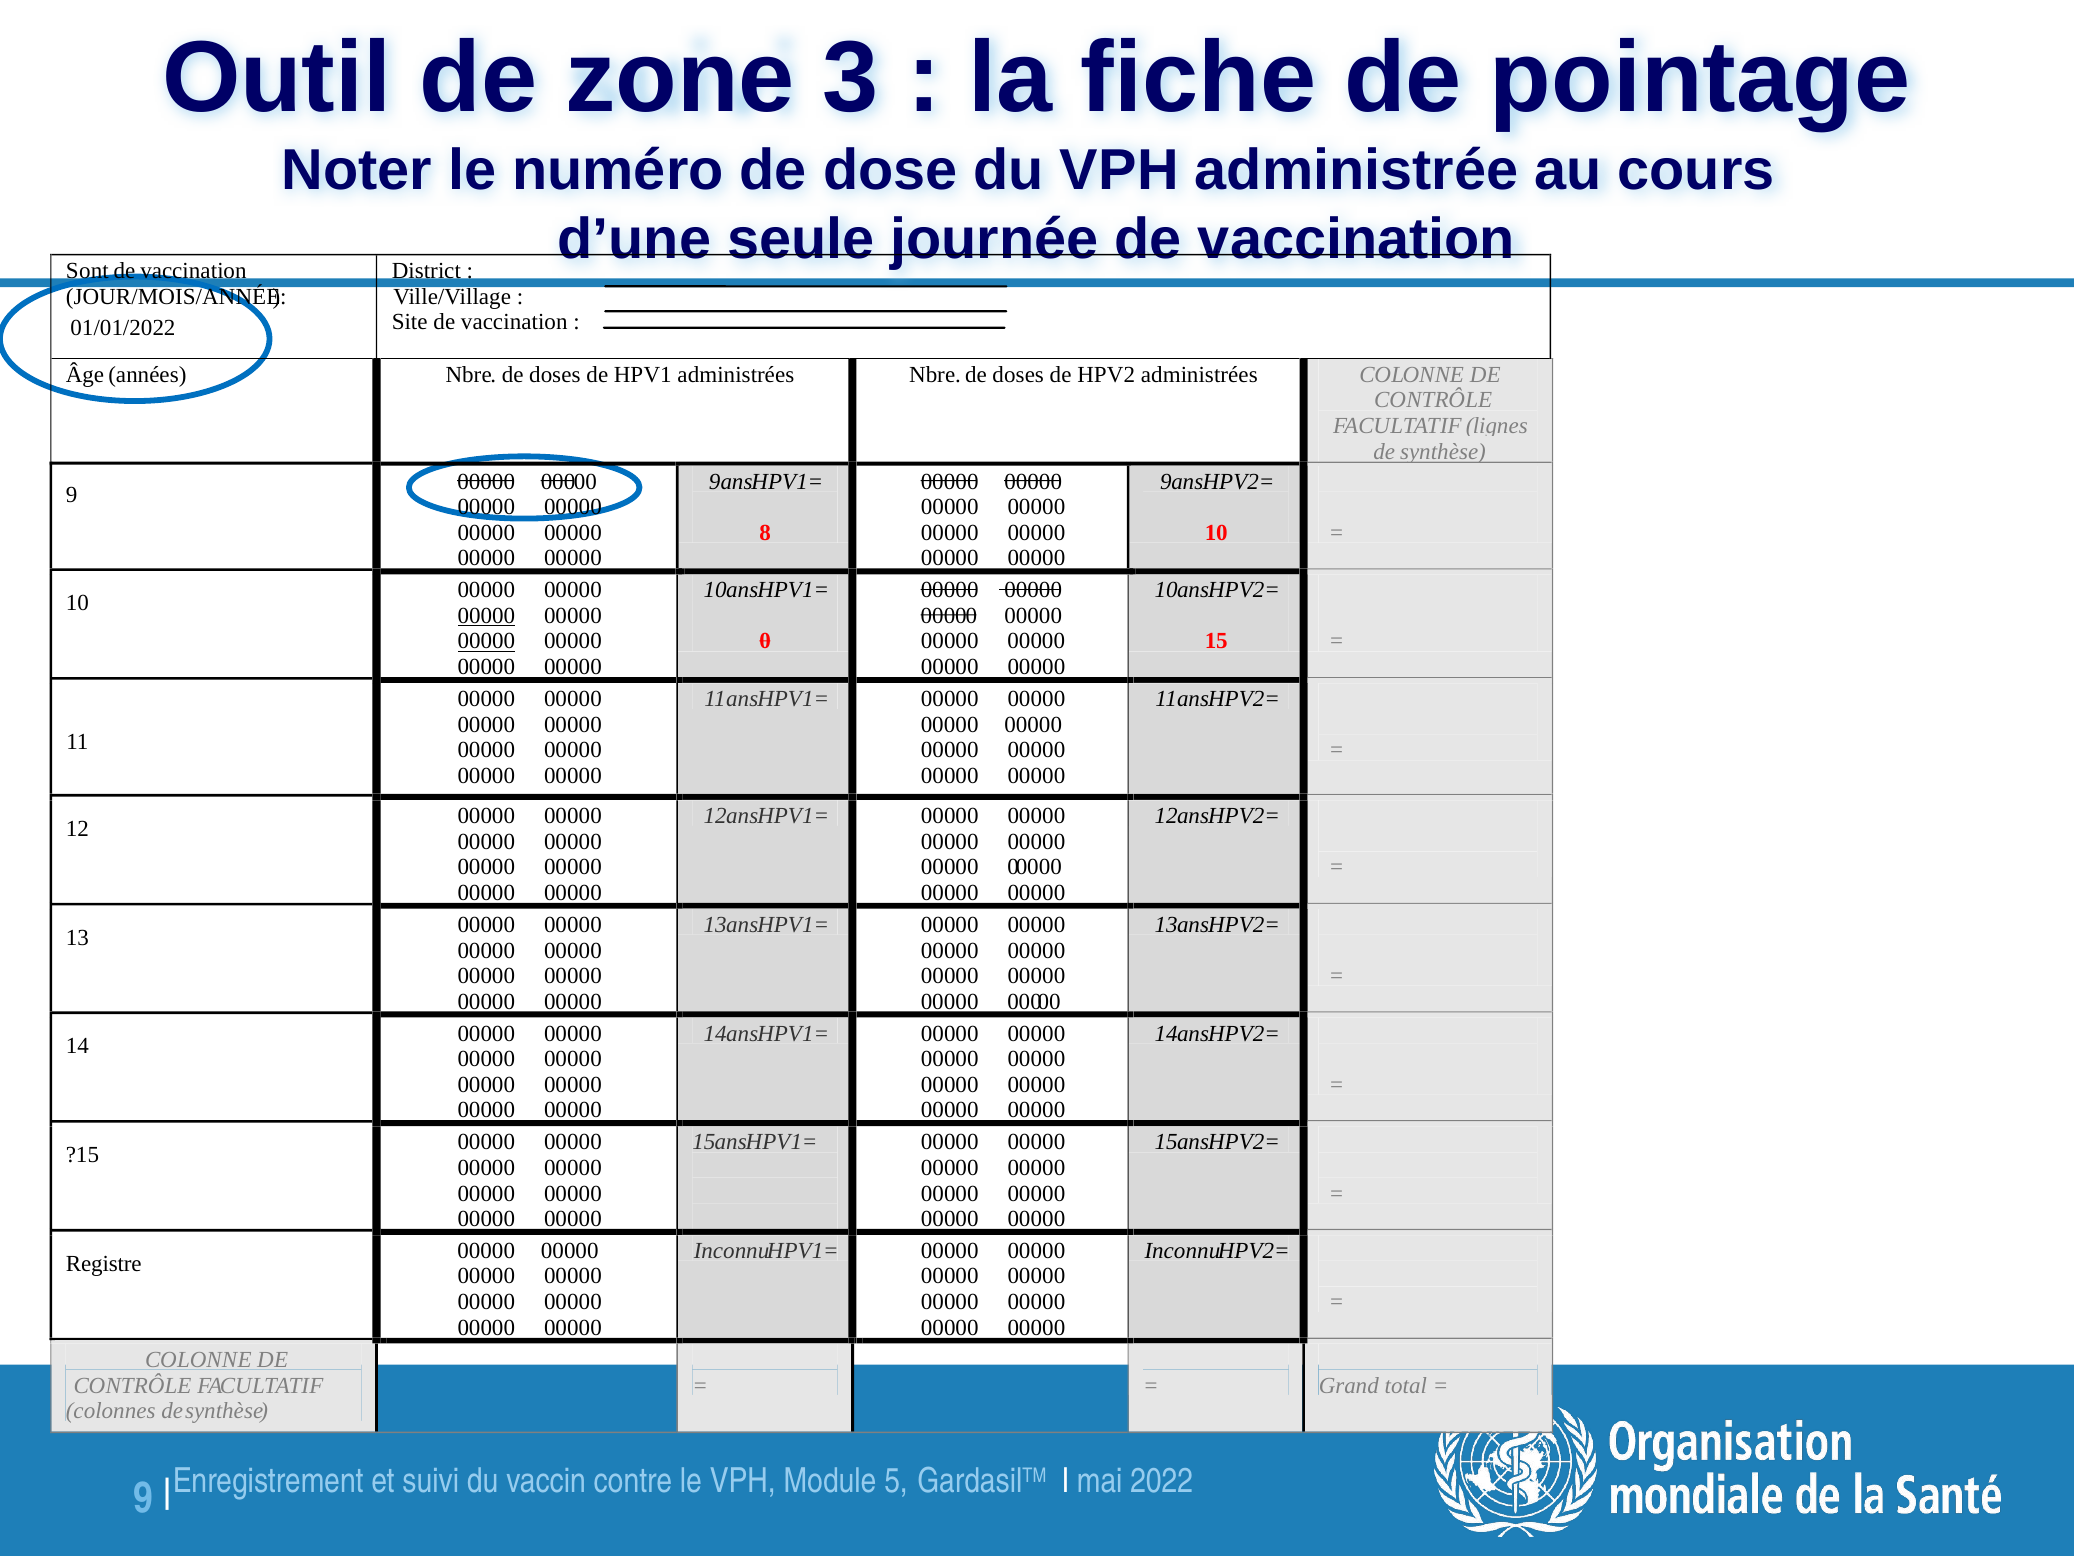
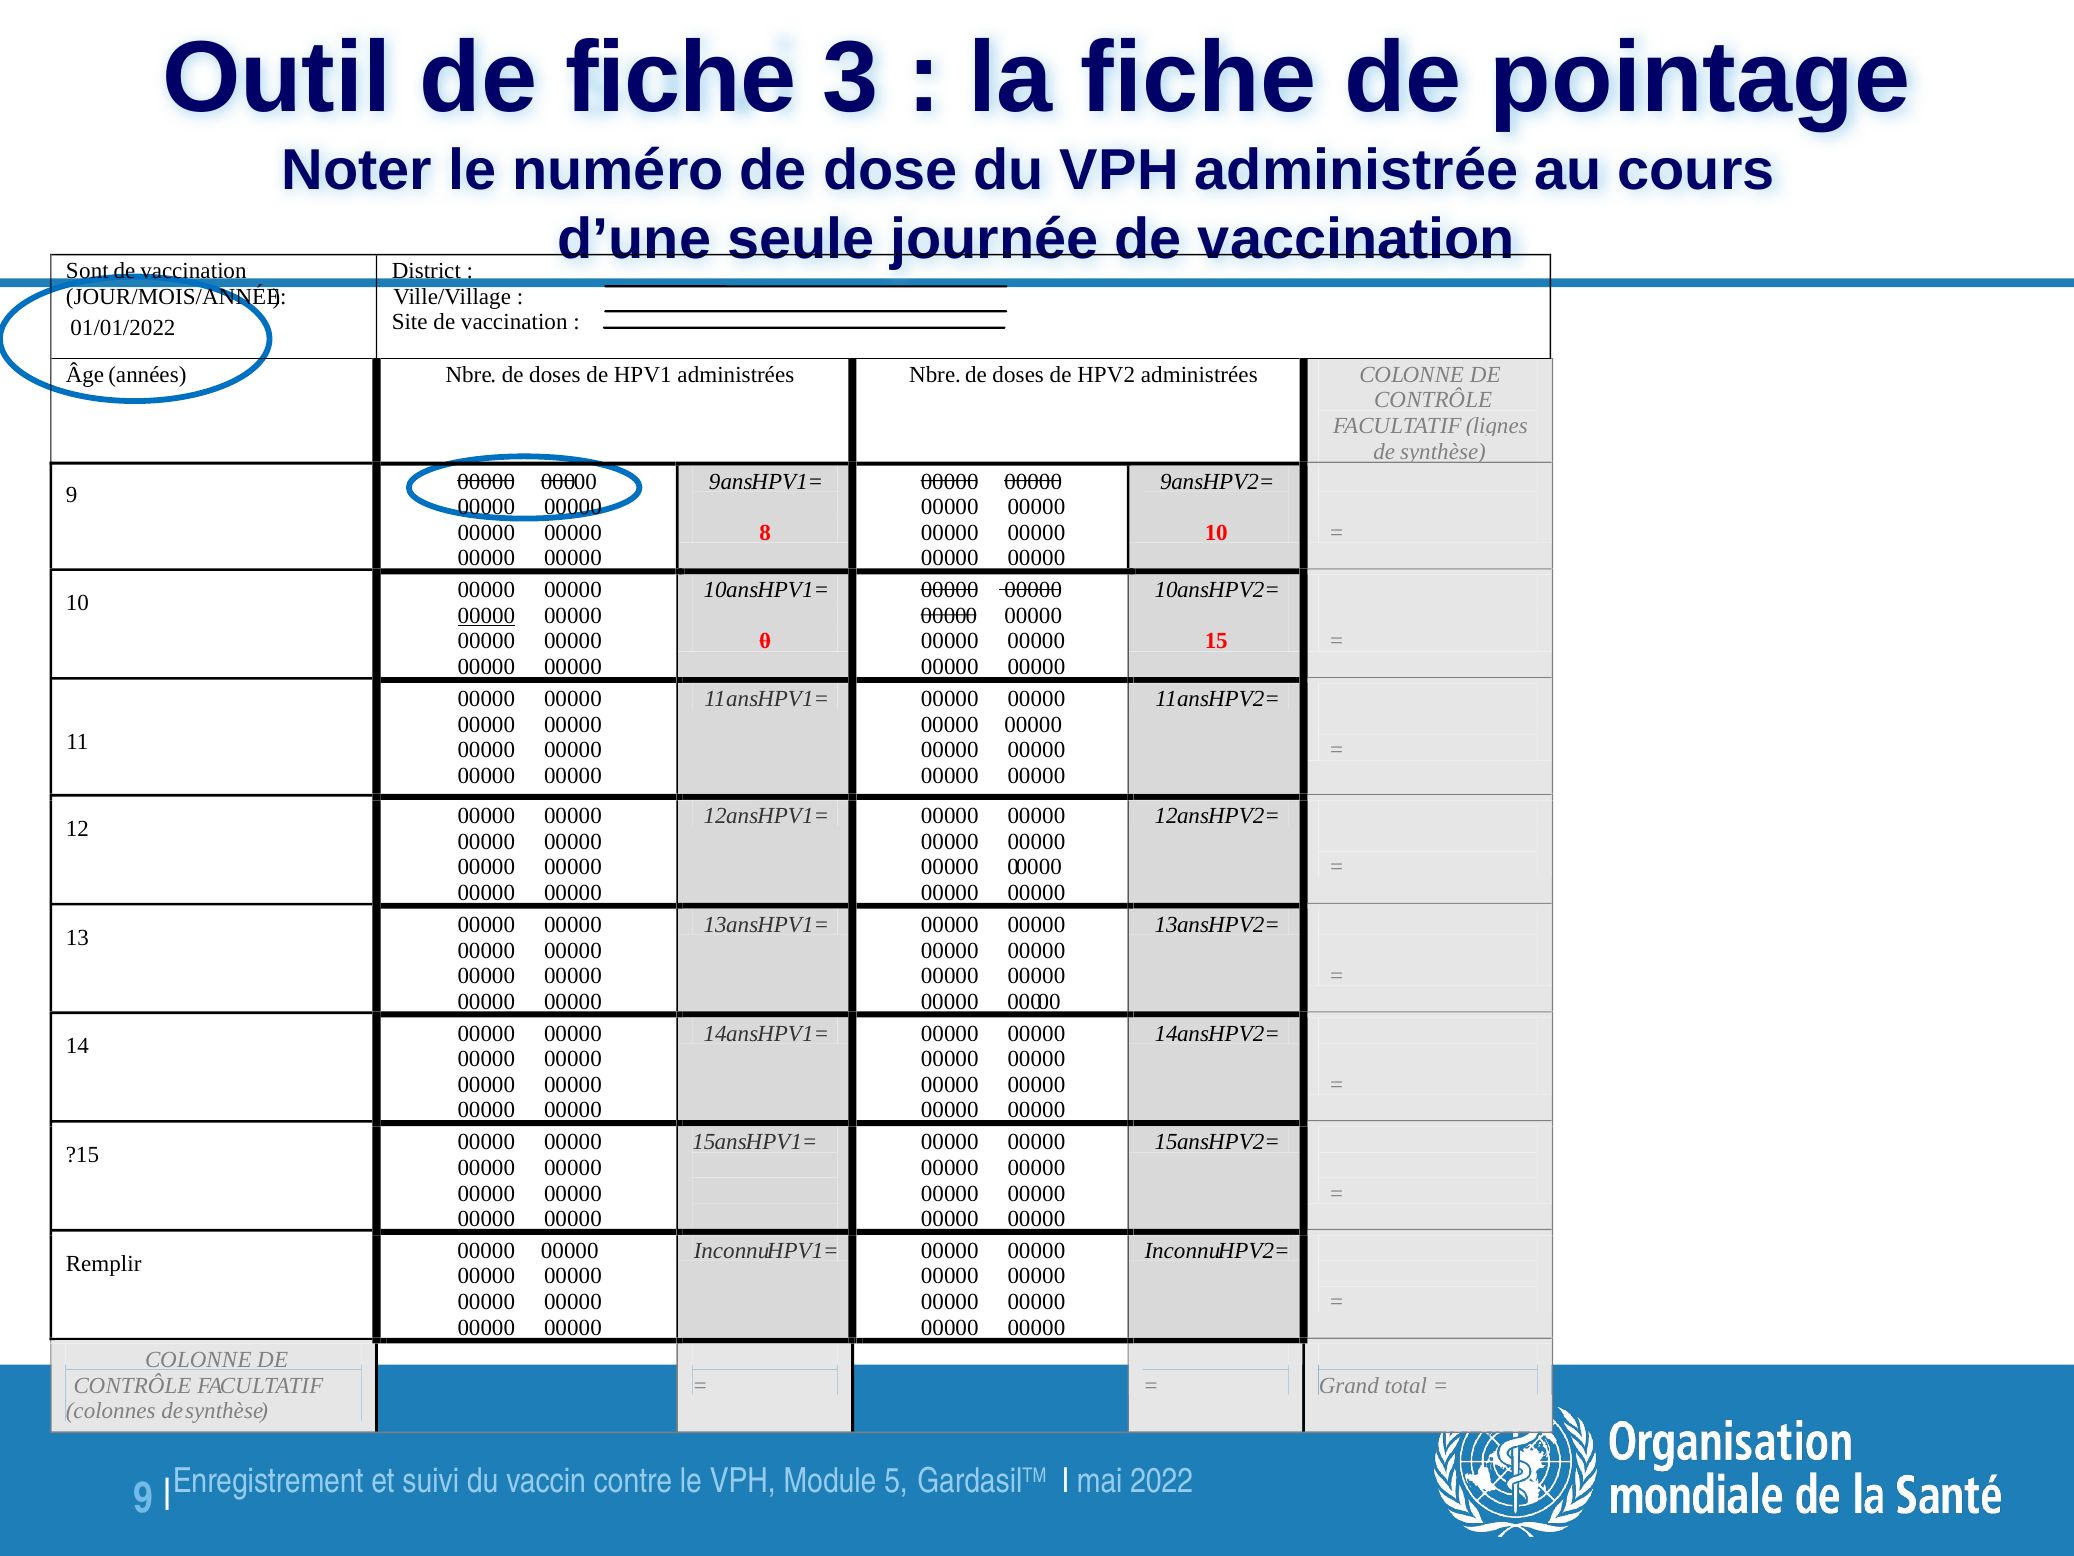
de zone: zone -> fiche (681, 78)
00000 underline: present -> none (486, 641)
Registre: Registre -> Remplir (104, 1263)
